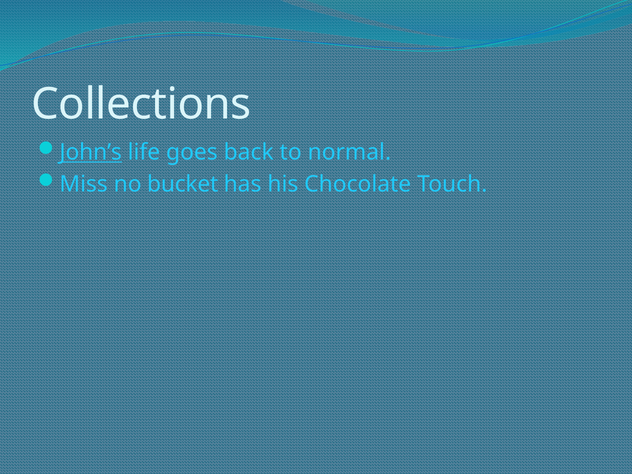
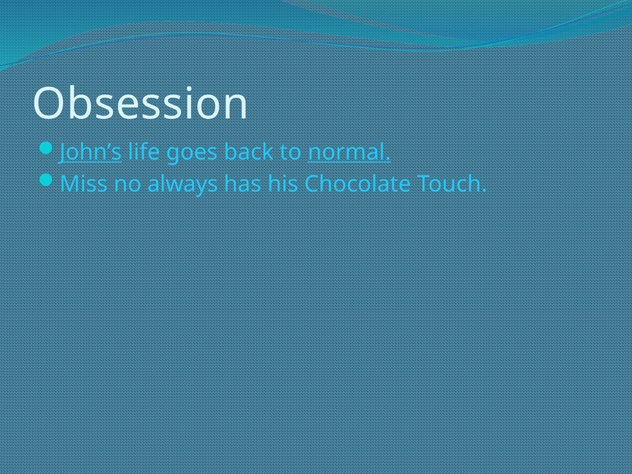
Collections: Collections -> Obsession (141, 104)
normal underline: none -> present (349, 152)
bucket: bucket -> always (183, 184)
